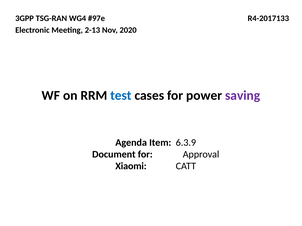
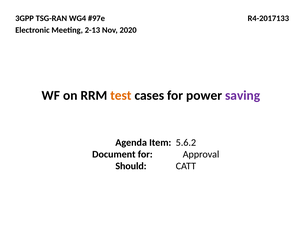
test colour: blue -> orange (121, 96)
6.3.9: 6.3.9 -> 5.6.2 (186, 143)
Xiaomi: Xiaomi -> Should (131, 166)
